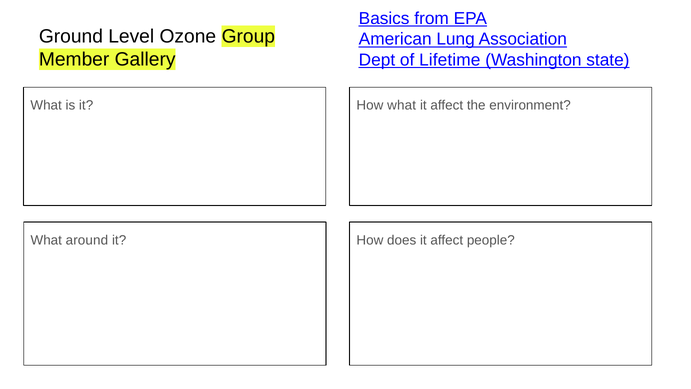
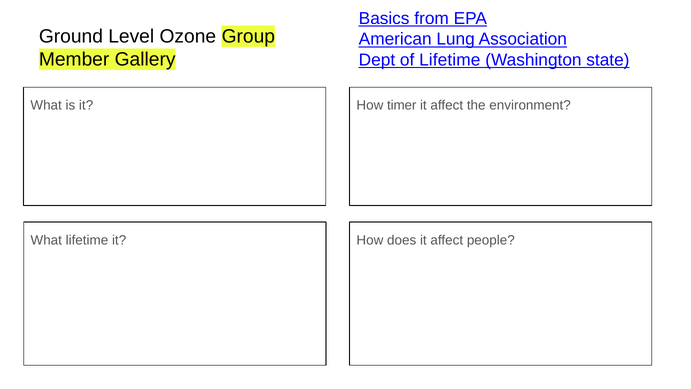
How what: what -> timer (402, 105)
What around: around -> lifetime (87, 240)
